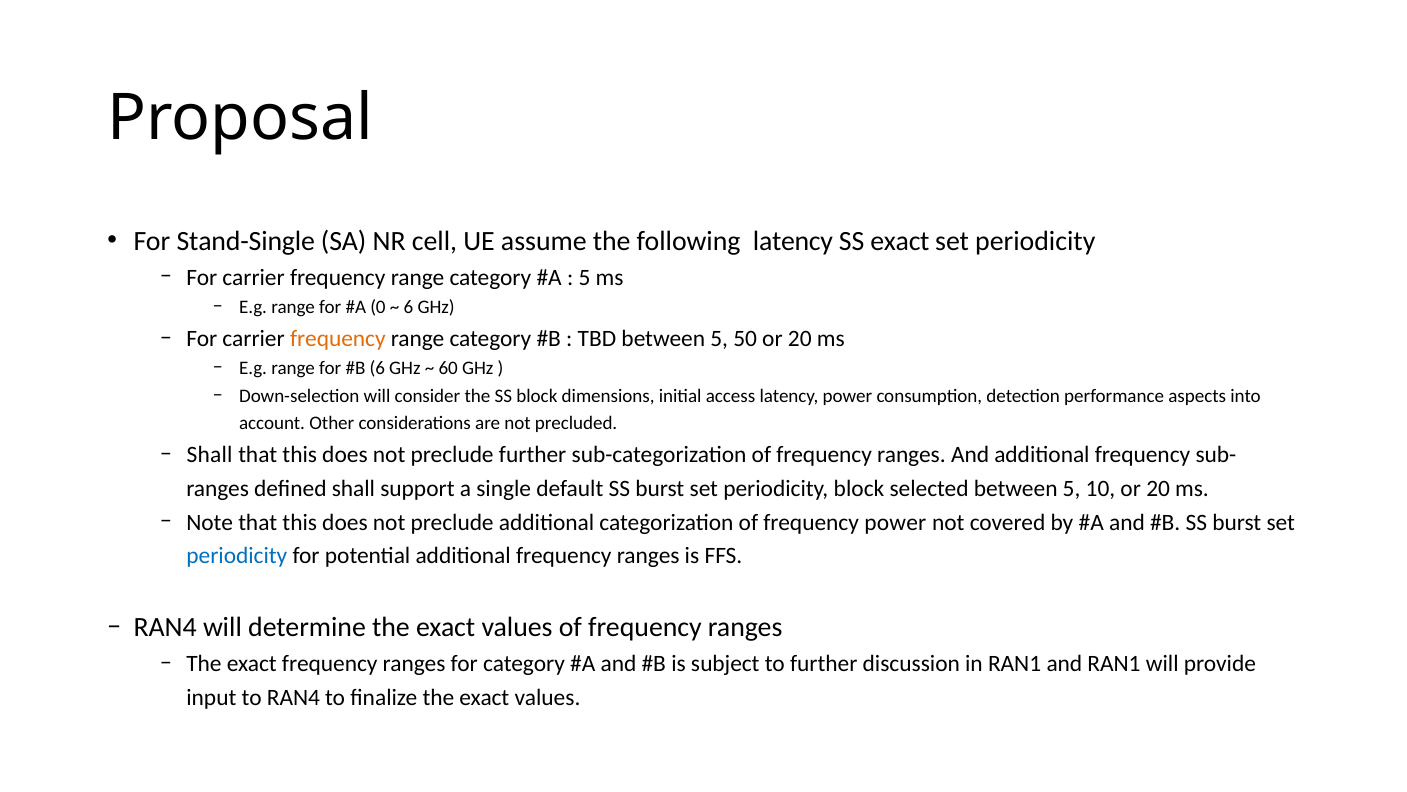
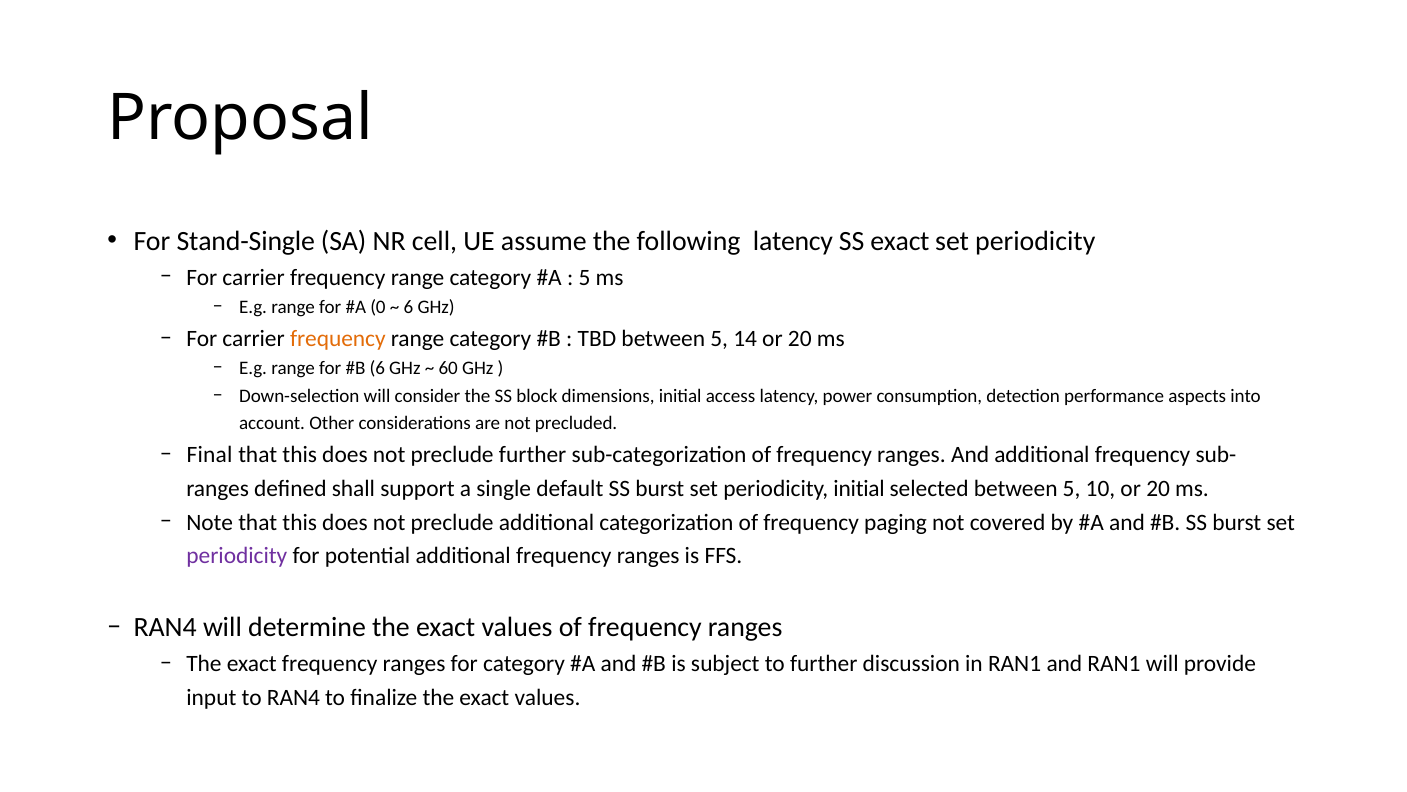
50: 50 -> 14 (745, 339)
Shall: Shall -> Final (210, 455)
periodicity block: block -> initial (859, 488)
frequency power: power -> paging (895, 522)
periodicity colour: blue -> purple (237, 556)
